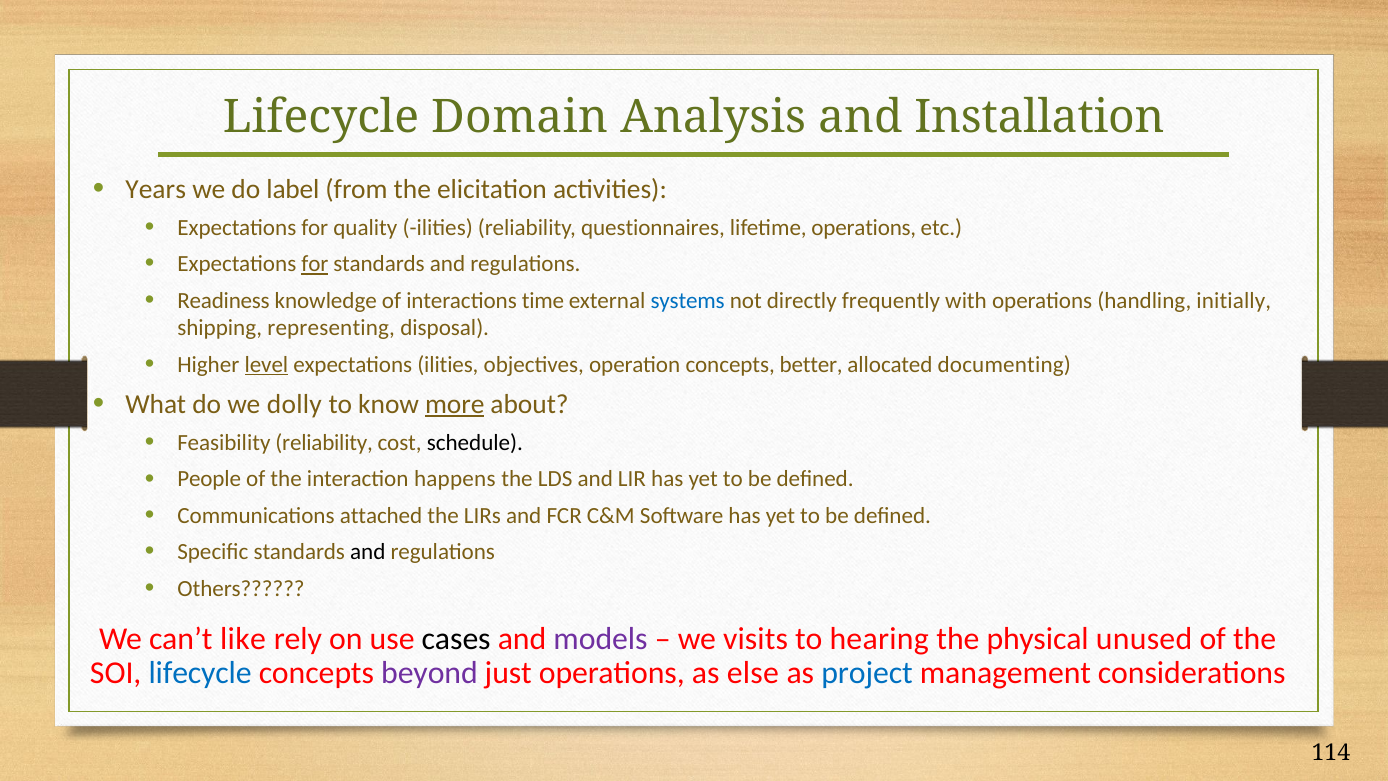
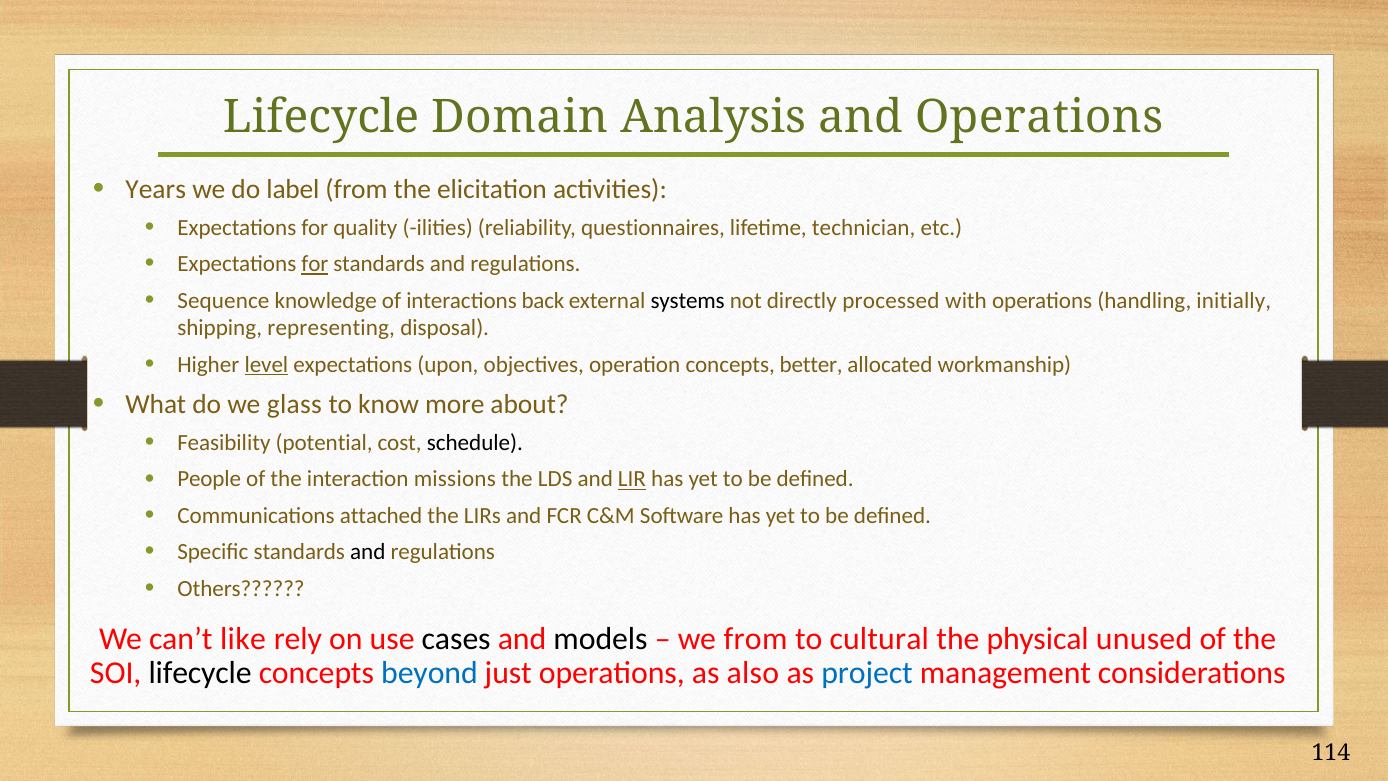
and Installation: Installation -> Operations (1039, 117)
lifetime operations: operations -> technician (864, 228)
Readiness: Readiness -> Sequence (223, 300)
time: time -> back (543, 300)
systems colour: blue -> black (688, 300)
frequently: frequently -> processed (891, 300)
expectations ilities: ilities -> upon (448, 365)
documenting: documenting -> workmanship (1004, 365)
dolly: dolly -> glass (294, 404)
more underline: present -> none (455, 404)
Feasibility reliability: reliability -> potential (324, 443)
happens: happens -> missions (455, 479)
LIR underline: none -> present (632, 479)
models colour: purple -> black (601, 639)
we visits: visits -> from (755, 639)
hearing: hearing -> cultural (879, 639)
lifecycle colour: blue -> black (200, 673)
beyond colour: purple -> blue (429, 673)
else: else -> also (753, 673)
